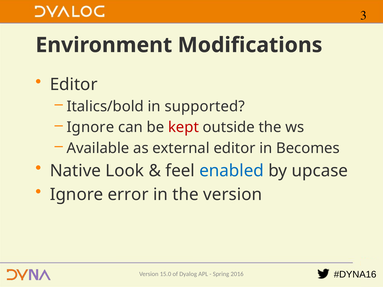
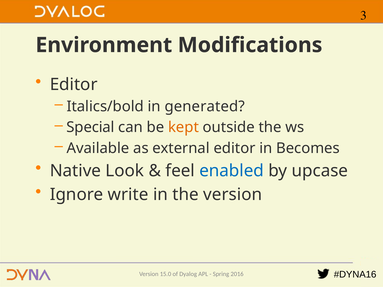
supported: supported -> generated (205, 107)
Ignore: Ignore -> Special (90, 127)
kept colour: red -> orange (183, 127)
error: error -> write (128, 195)
